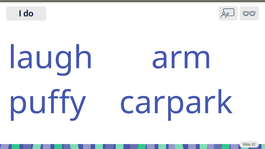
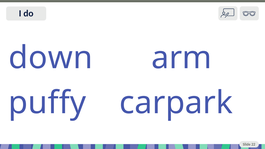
laugh: laugh -> down (51, 58)
